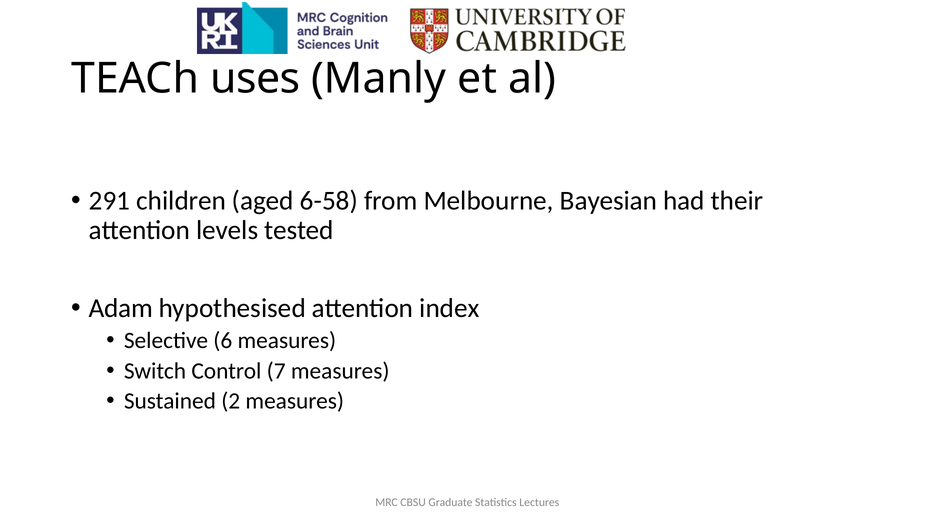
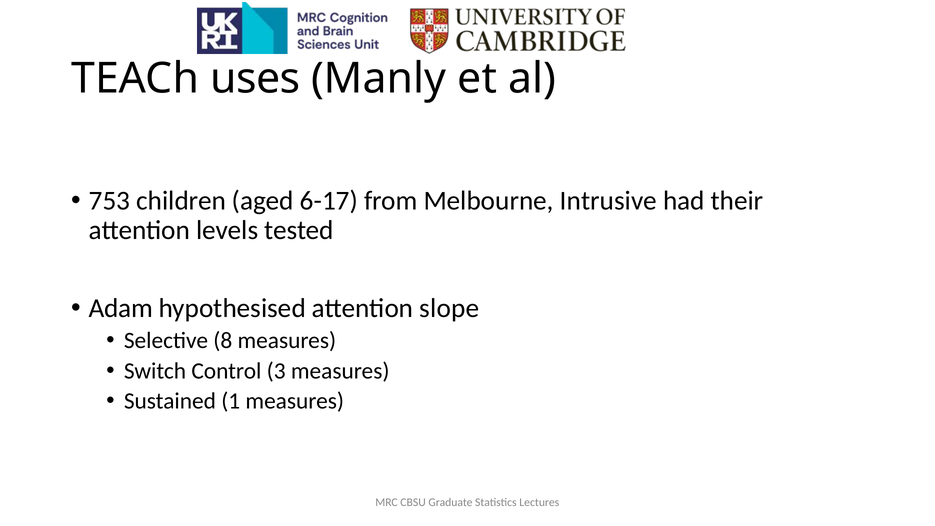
291: 291 -> 753 (110, 201)
6-58: 6-58 -> 6-17 (329, 201)
Bayesian: Bayesian -> Intrusive (608, 201)
index: index -> slope (449, 308)
6: 6 -> 8 (223, 341)
7: 7 -> 3 (276, 371)
2: 2 -> 1 (231, 401)
